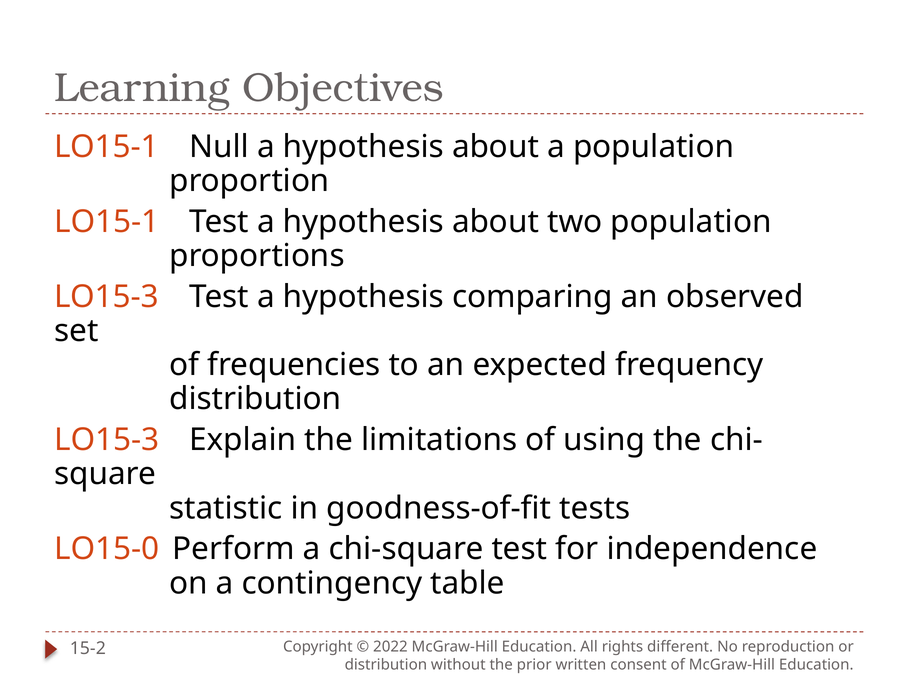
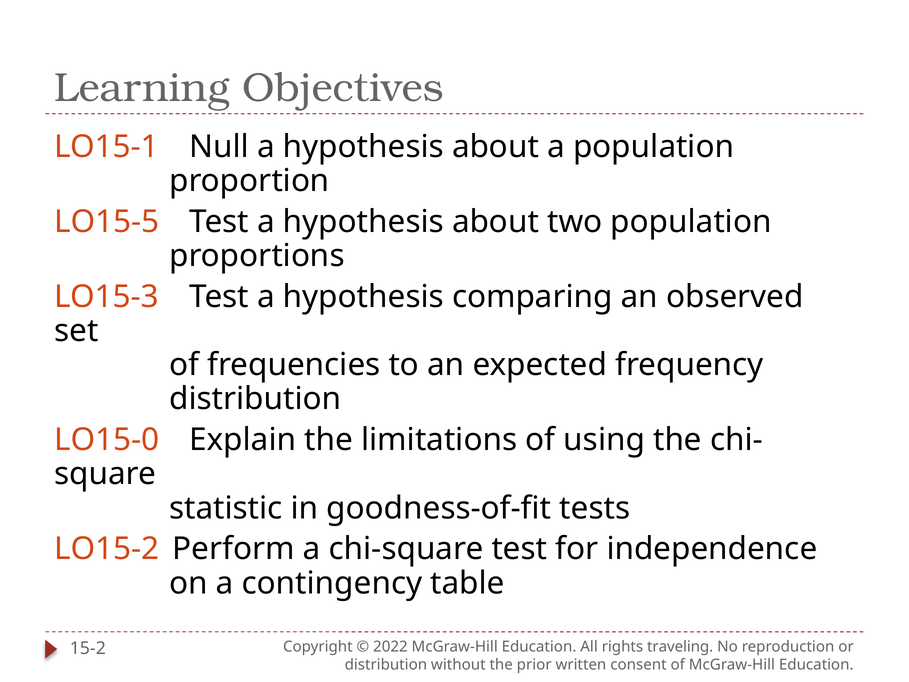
LO15-1: LO15-1 -> LO15-5 (107, 222)
LO15-3: LO15-3 -> LO15-0 (107, 440)
LO15-0: LO15-0 -> LO15-2 (107, 549)
different: different -> traveling (680, 647)
